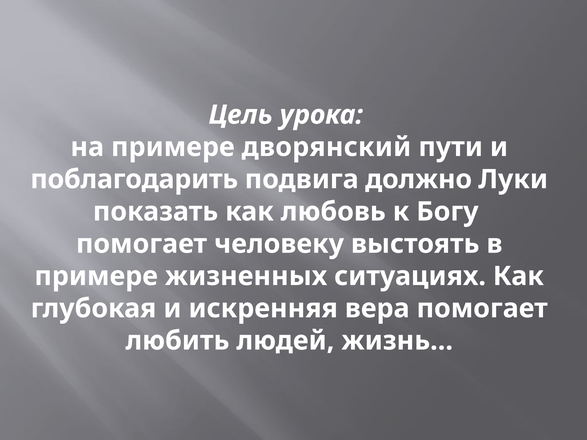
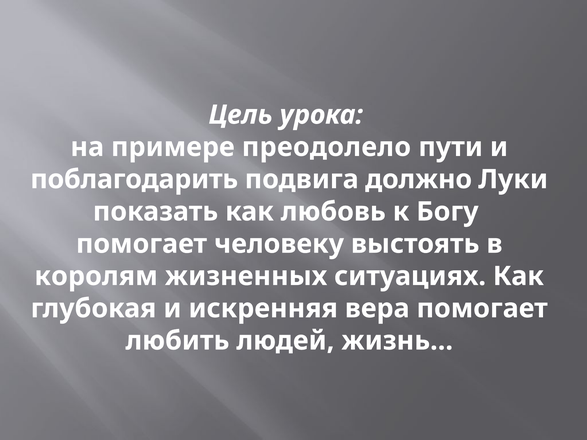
дворянский: дворянский -> преодолело (326, 147)
примере: примере -> королям (96, 276)
